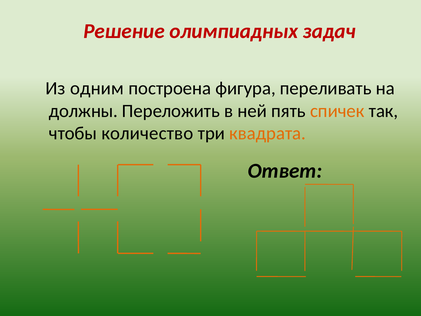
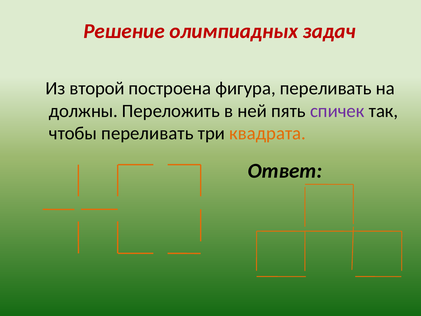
одним: одним -> второй (97, 88)
спичек colour: orange -> purple (337, 111)
чтобы количество: количество -> переливать (147, 133)
